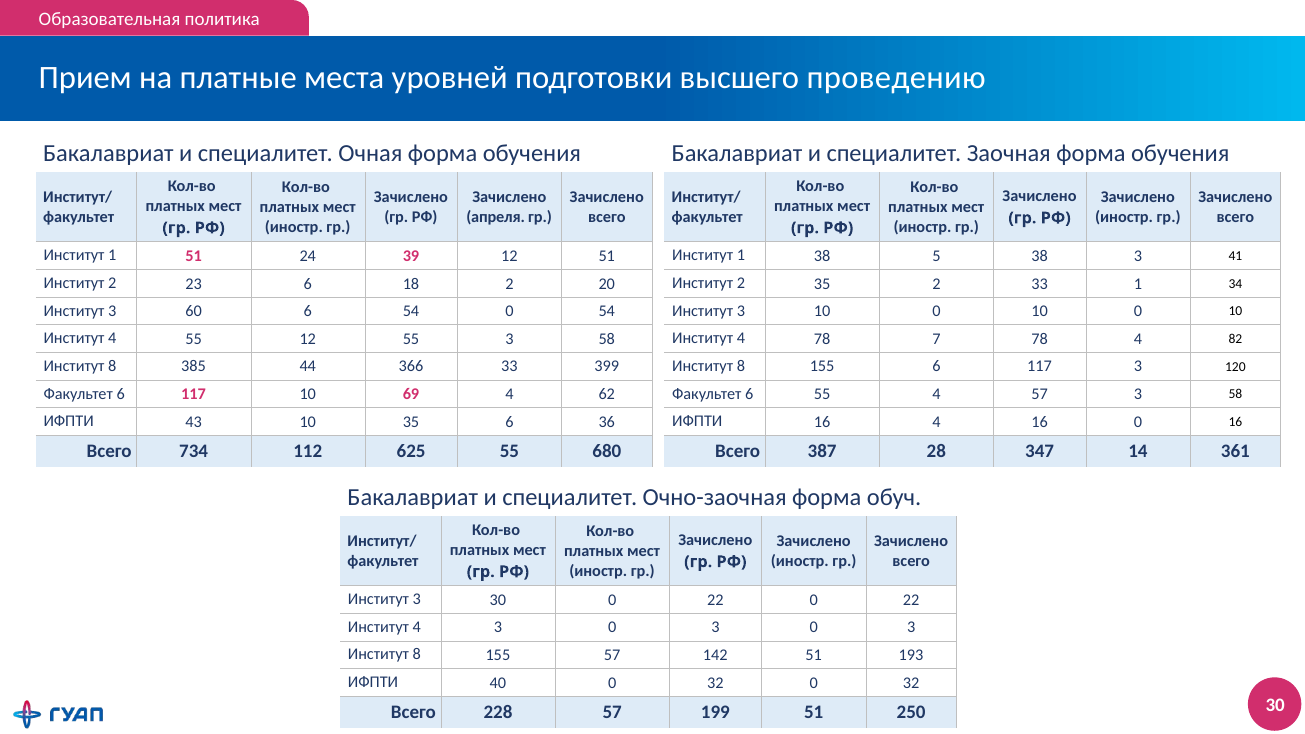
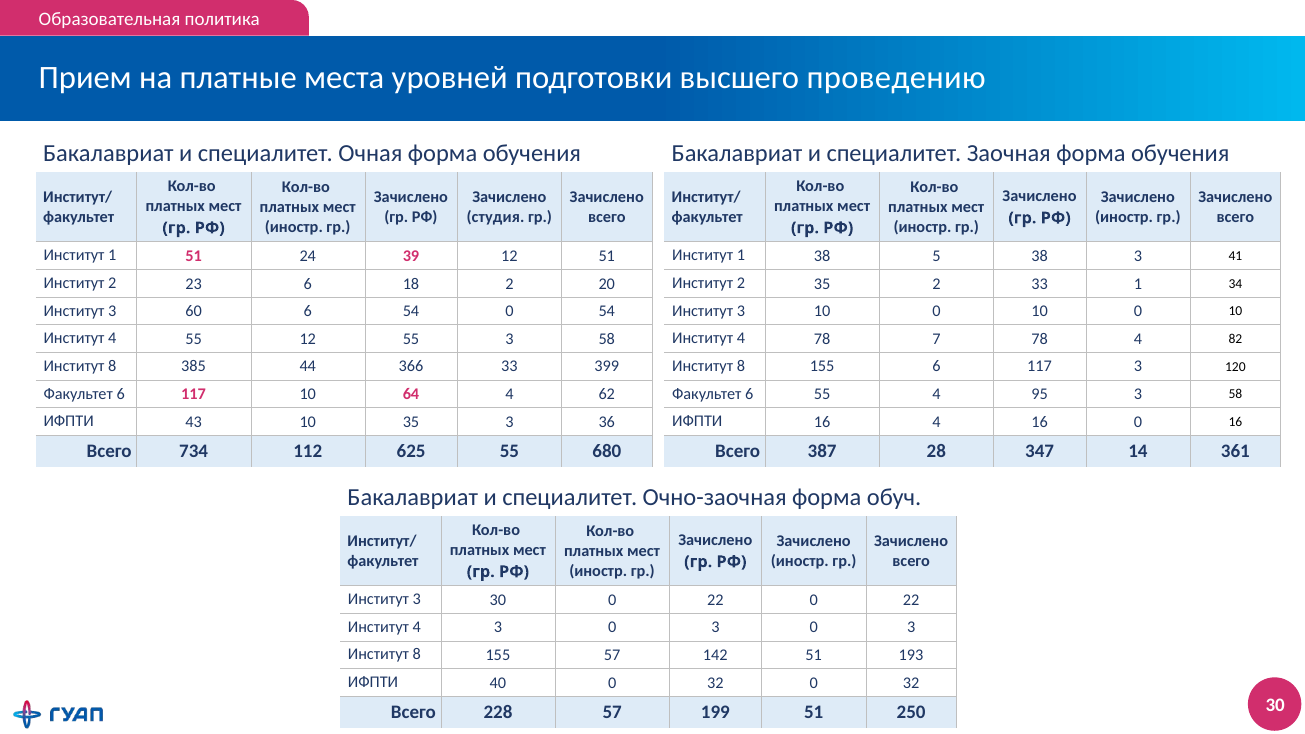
апреля: апреля -> студия (495, 217)
69: 69 -> 64 (411, 394)
4 57: 57 -> 95 (1040, 394)
35 6: 6 -> 3 (509, 422)
